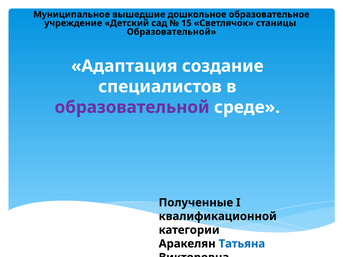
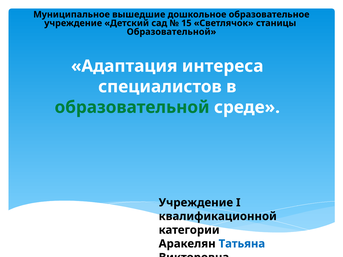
создание: создание -> интереса (223, 66)
образовательной colour: purple -> green (132, 107)
Полученные: Полученные -> Учреждение (196, 203)
